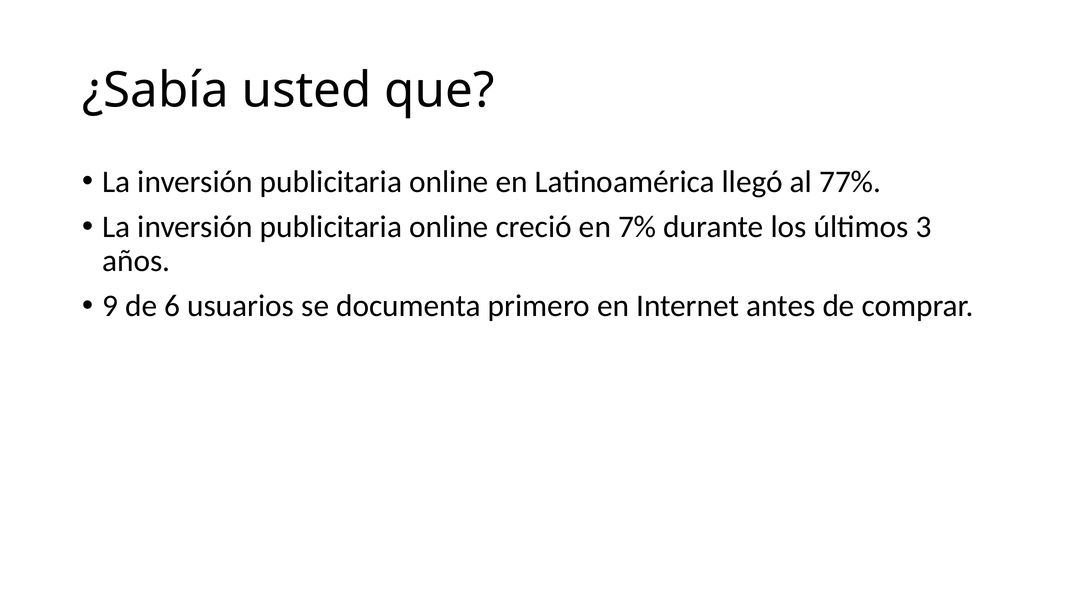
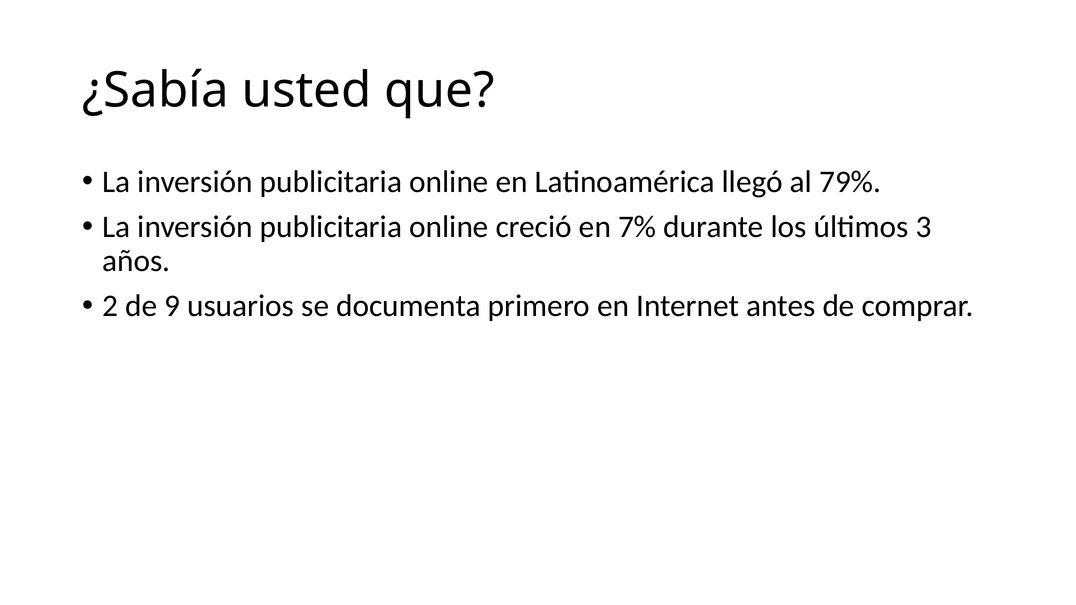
77%: 77% -> 79% (850, 182)
9: 9 -> 2 (110, 306)
6: 6 -> 9 (172, 306)
